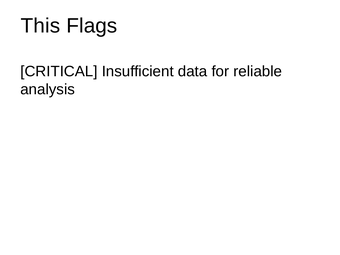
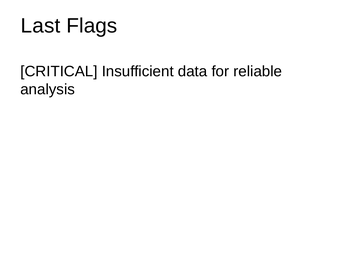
This: This -> Last (40, 26)
